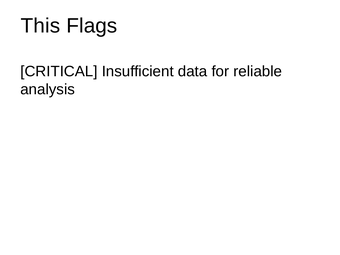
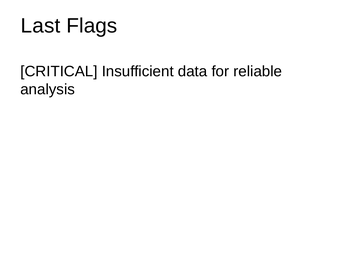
This: This -> Last (40, 26)
